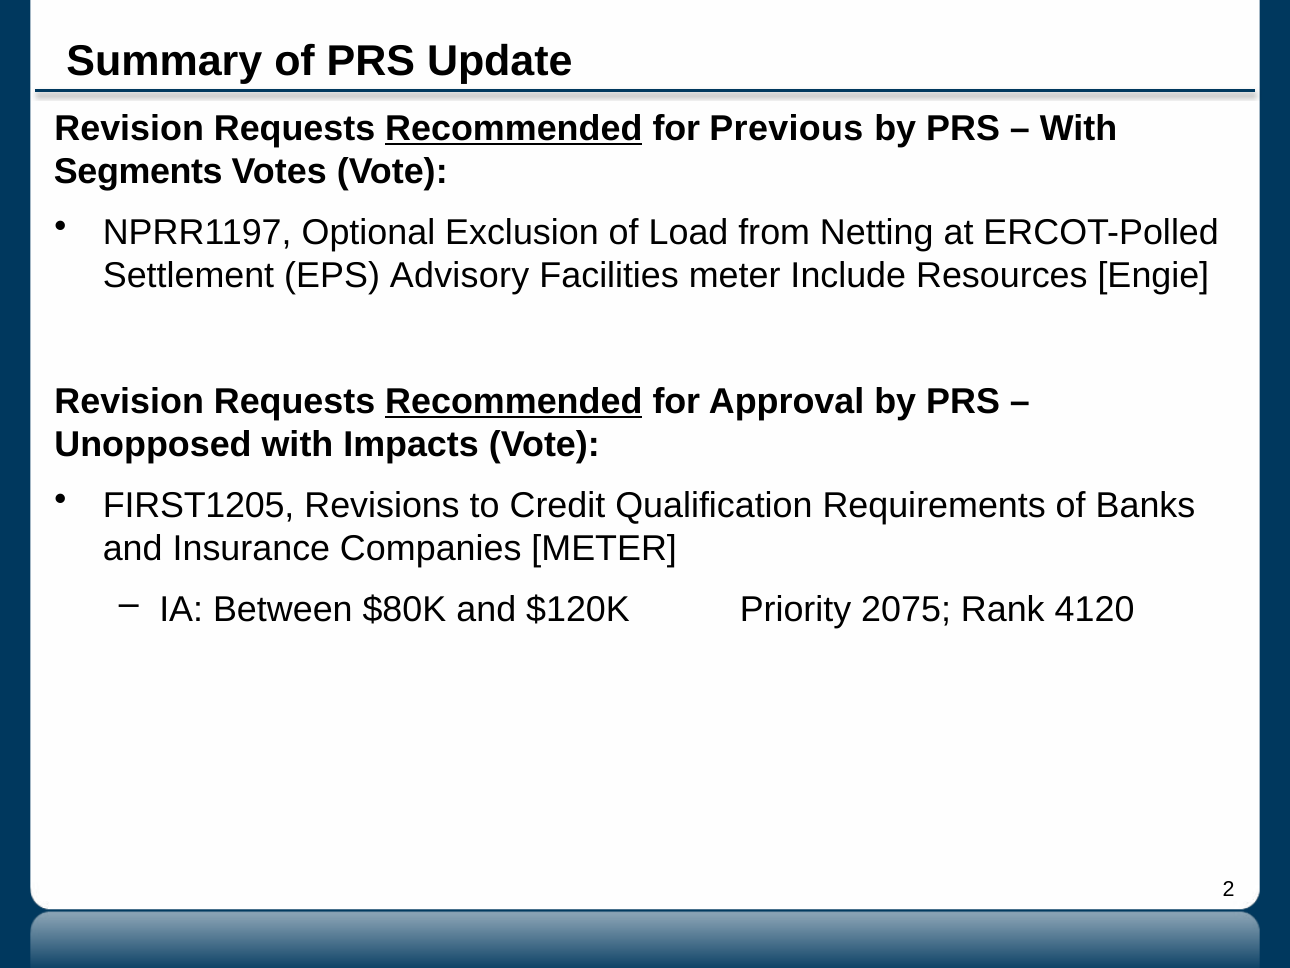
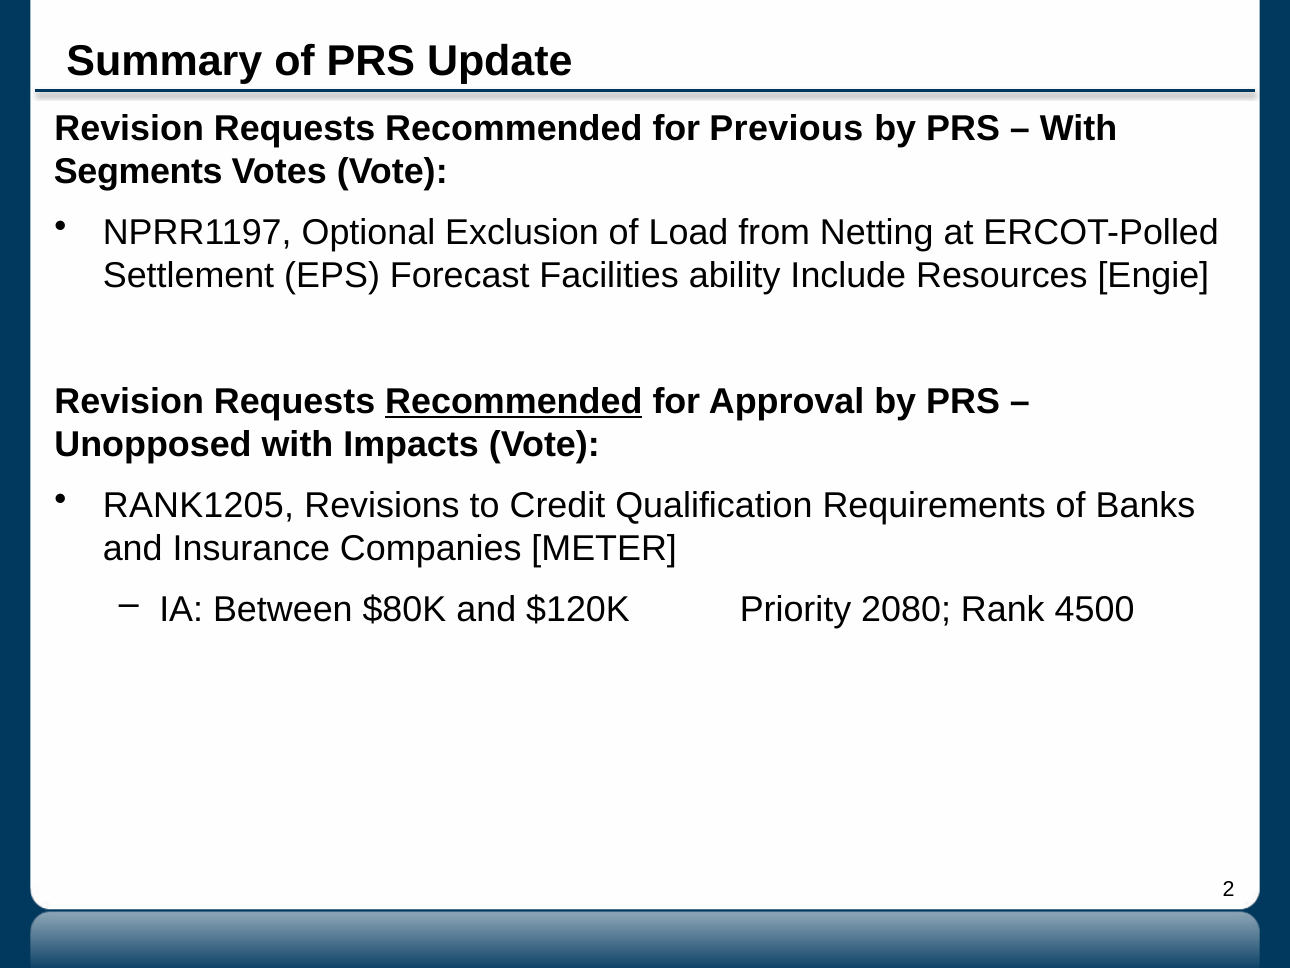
Recommended underline: present -> none (514, 129)
Advisory: Advisory -> Forecast (460, 276)
Facilities meter: meter -> ability (735, 276)
FIRST1205: FIRST1205 -> RANK1205 (198, 505)
2075: 2075 -> 2080 (906, 609)
4120: 4120 -> 4500 (1095, 609)
